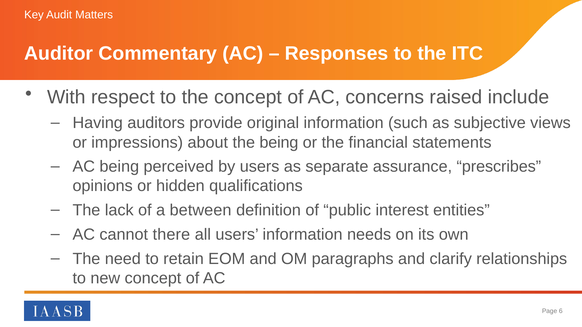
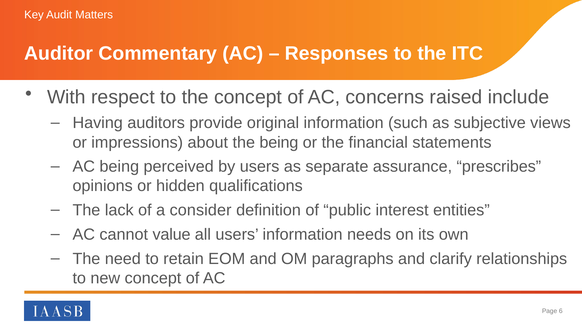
between: between -> consider (201, 210)
there: there -> value (172, 235)
